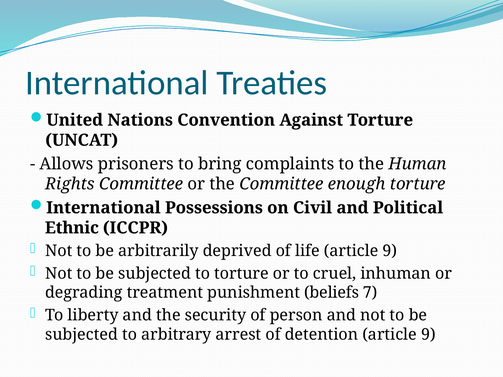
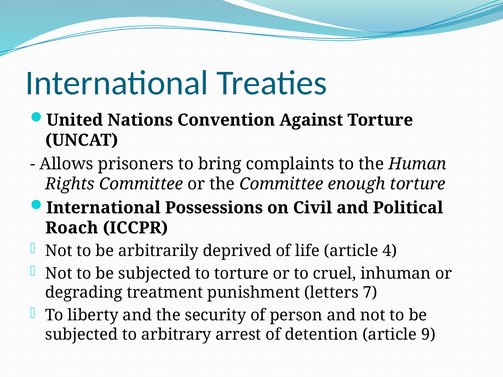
Ethnic: Ethnic -> Roach (72, 228)
life article 9: 9 -> 4 (390, 251)
beliefs: beliefs -> letters (331, 293)
